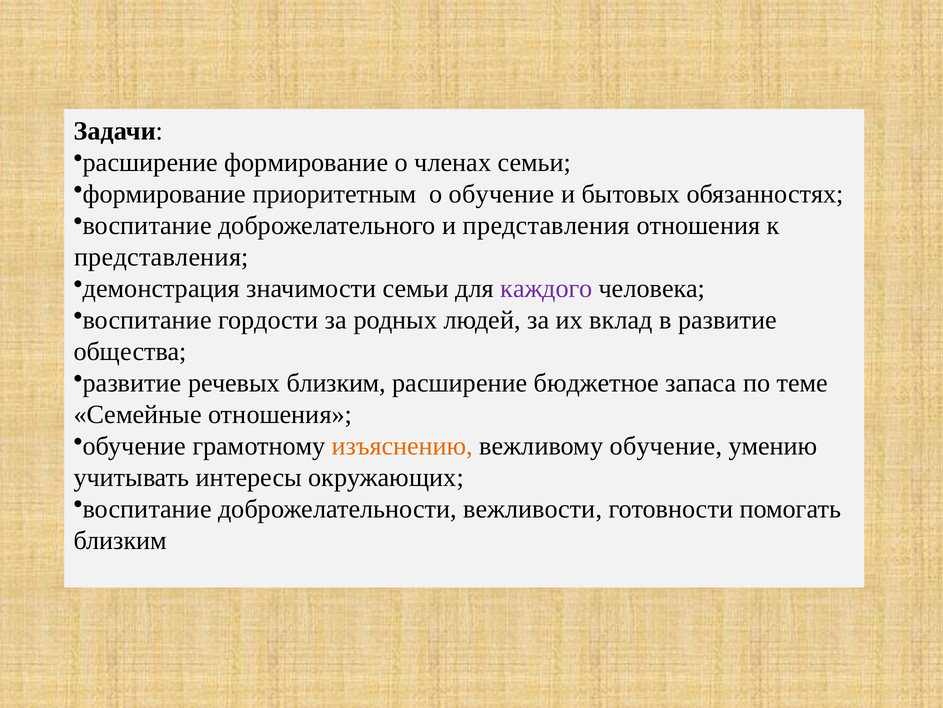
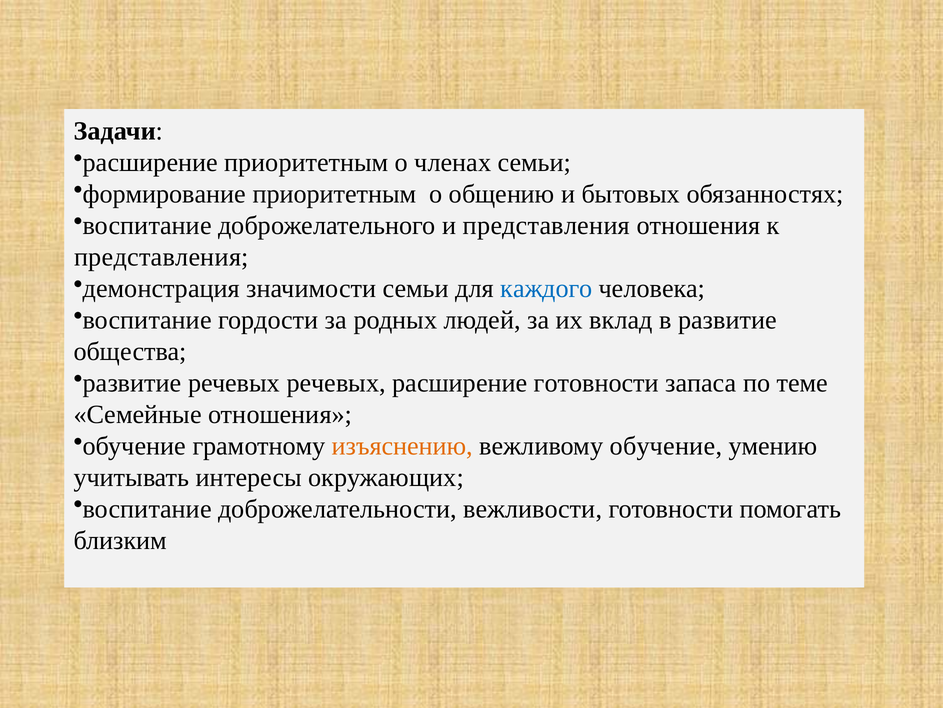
расширение формирование: формирование -> приоритетным (306, 163)
о обучение: обучение -> общению (502, 194)
каждого colour: purple -> blue (546, 288)
речевых близким: близким -> речевых (336, 383)
расширение бюджетное: бюджетное -> готовности (596, 383)
